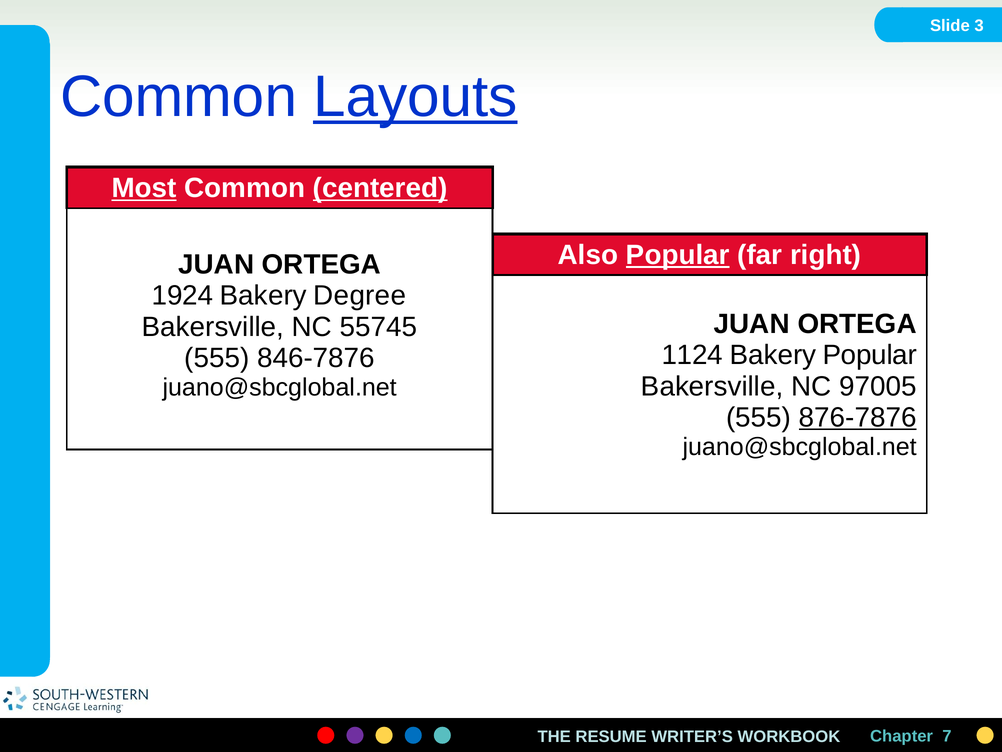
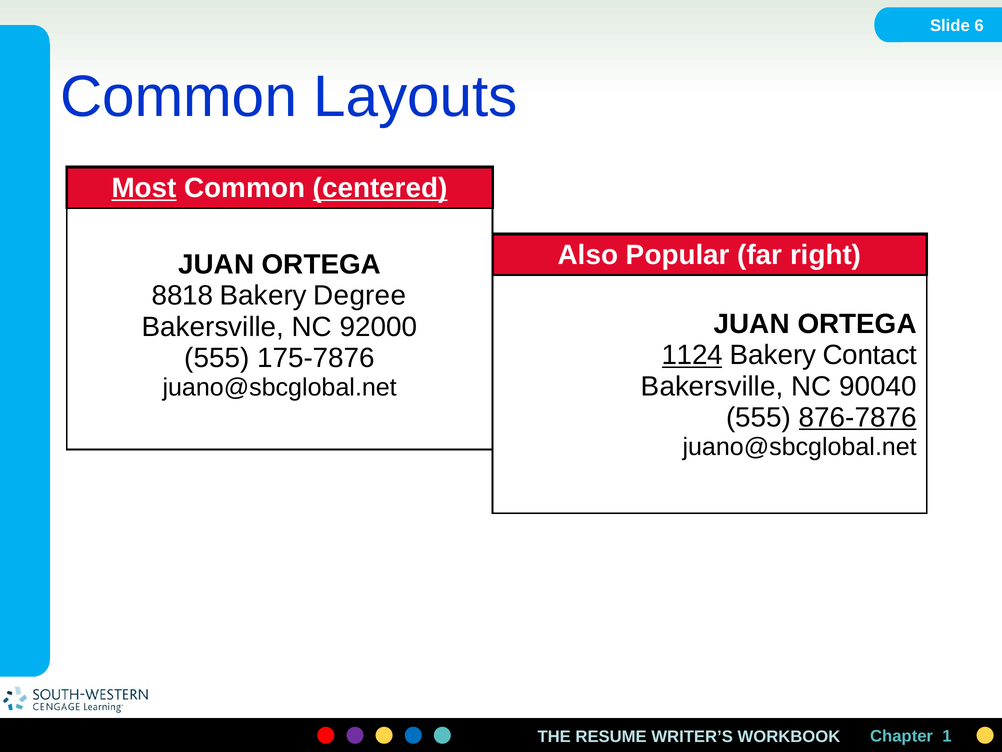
3: 3 -> 6 (979, 26)
Layouts underline: present -> none (415, 97)
Popular underline: present -> none (678, 255)
1924: 1924 -> 8818 (182, 296)
55745: 55745 -> 92000 (379, 327)
1124 underline: none -> present (692, 355)
Bakery Popular: Popular -> Contact (870, 355)
846-7876: 846-7876 -> 175-7876 (316, 358)
97005: 97005 -> 90040 (878, 386)
7: 7 -> 1 (947, 736)
